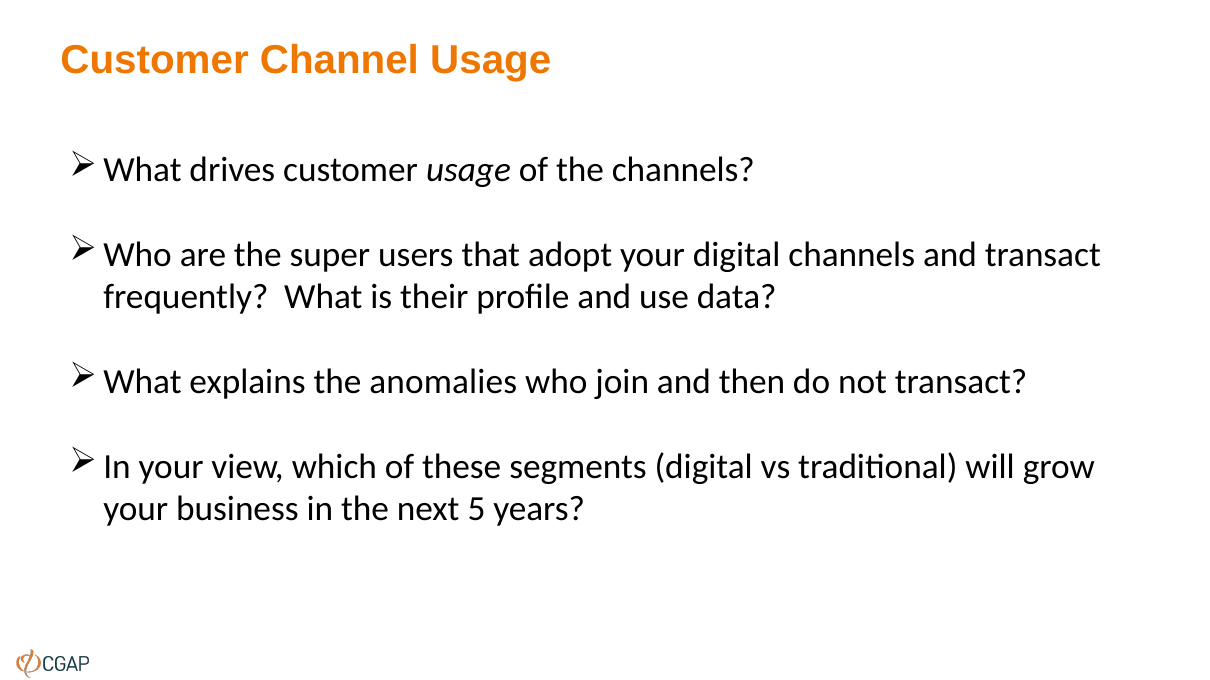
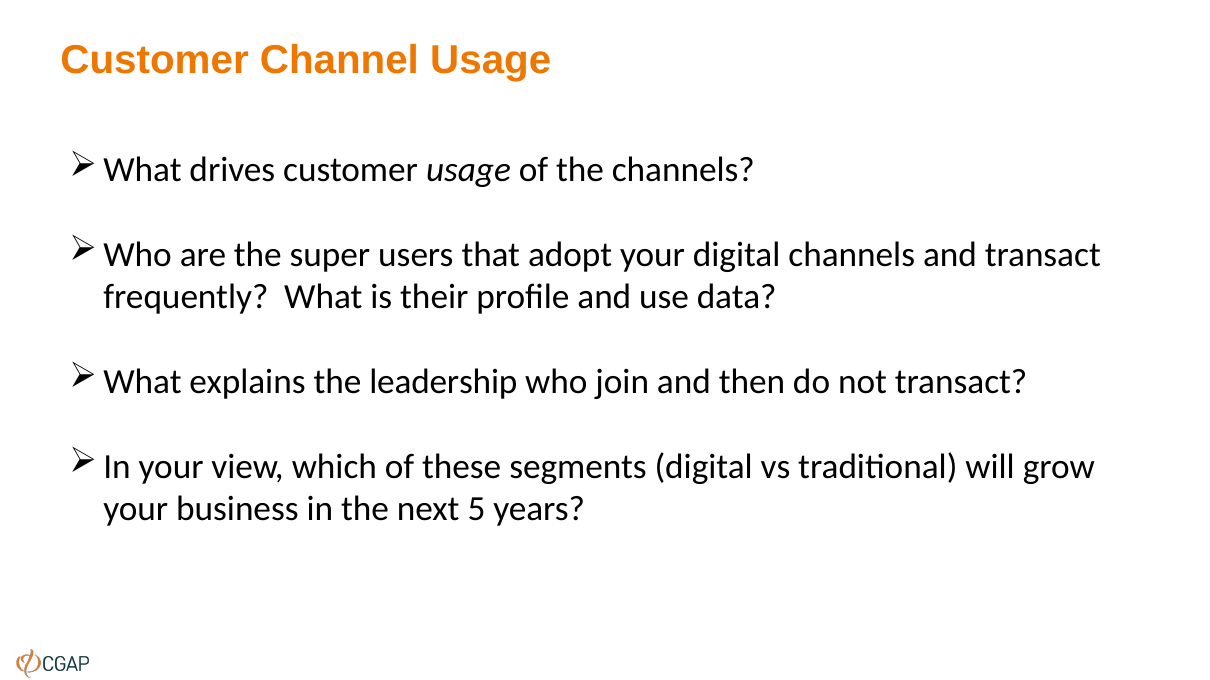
anomalies: anomalies -> leadership (443, 382)
